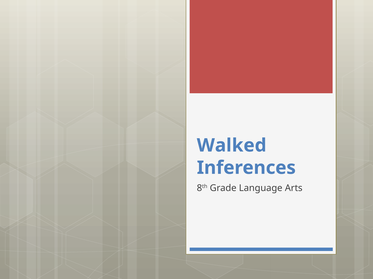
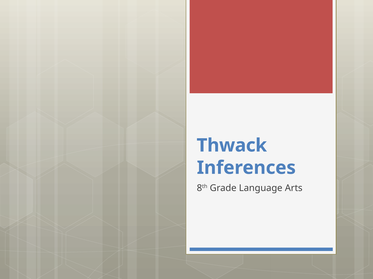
Walked: Walked -> Thwack (232, 146)
